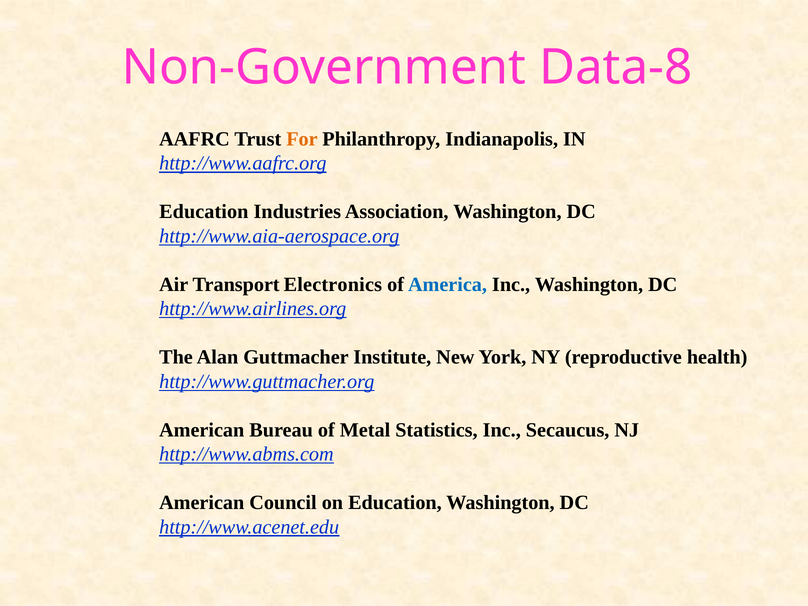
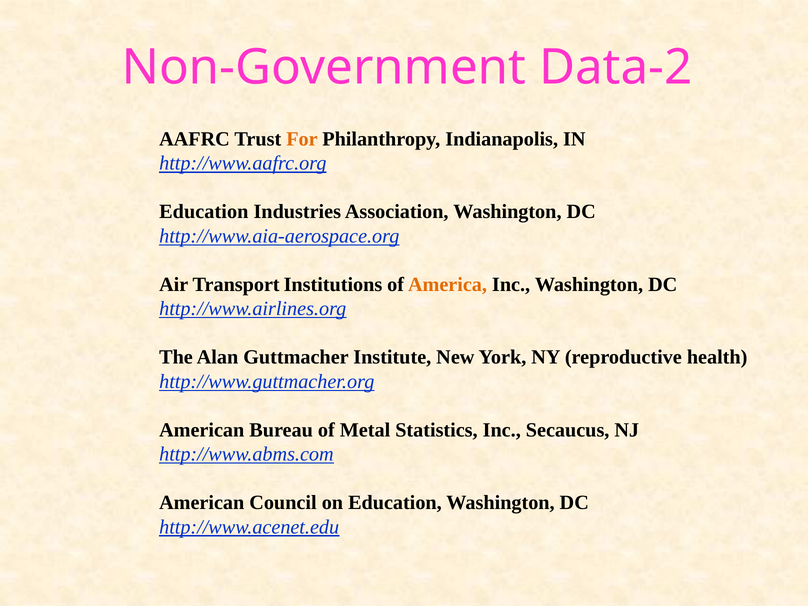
Data-8: Data-8 -> Data-2 (616, 67)
Electronics: Electronics -> Institutions (333, 284)
America colour: blue -> orange (448, 284)
